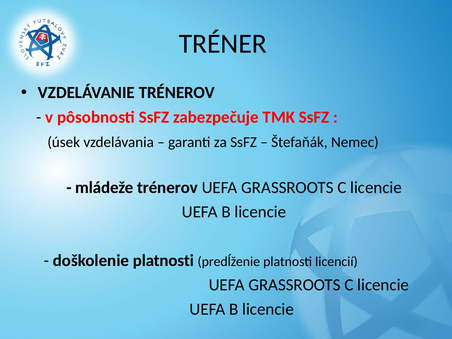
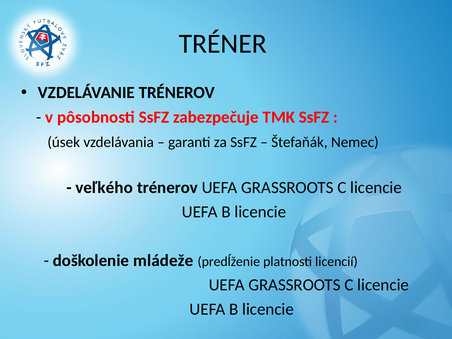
mládeže: mládeže -> veľkého (104, 187)
doškolenie platnosti: platnosti -> mládeže (163, 261)
